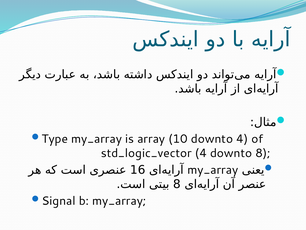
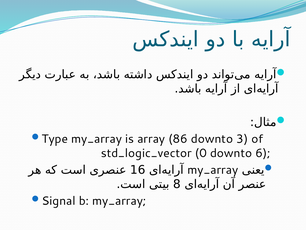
10: 10 -> 86 (178, 139)
downto 4: 4 -> 3 (242, 139)
std_logic_vector 4: 4 -> 0 (201, 153)
downto 8: 8 -> 6 (263, 153)
